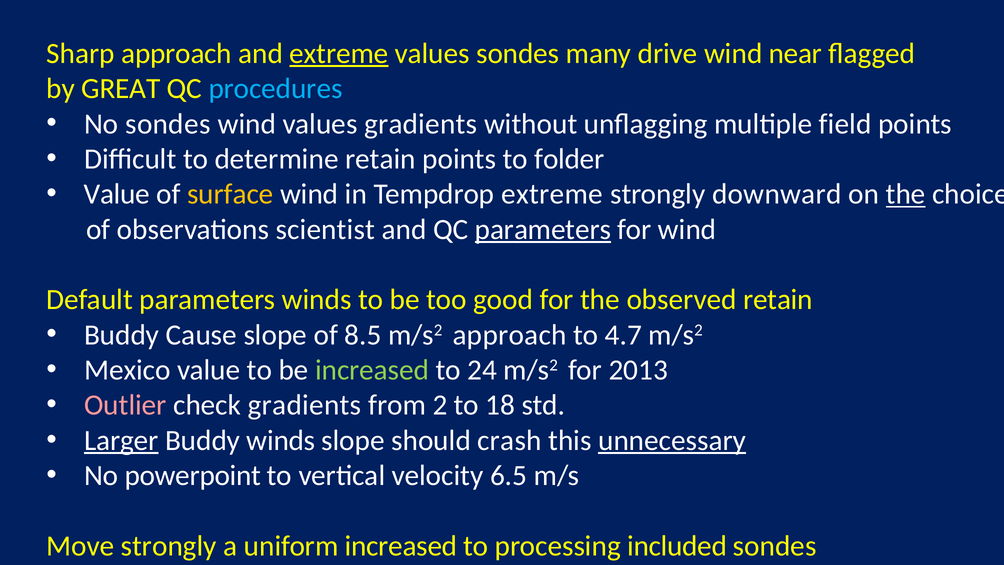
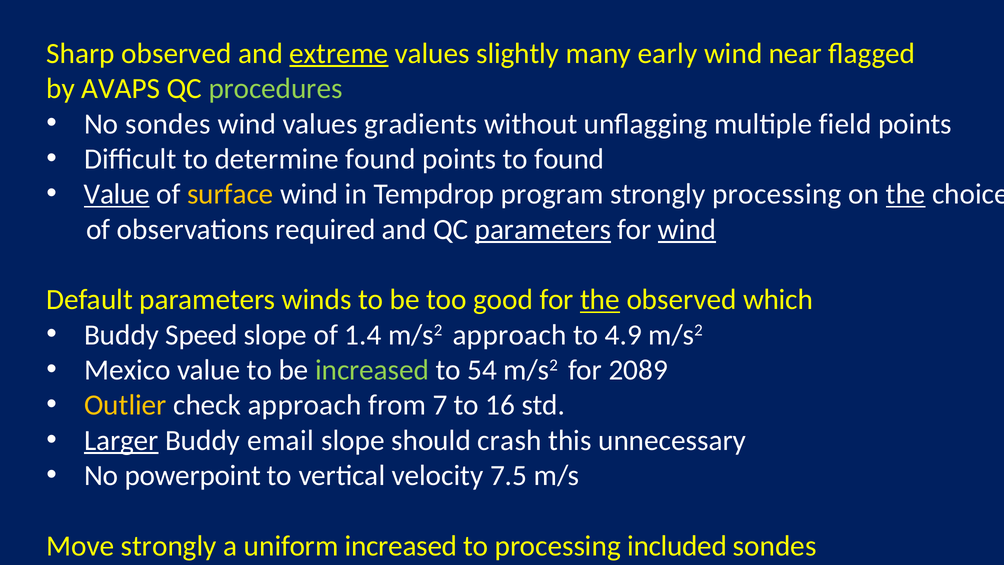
Sharp approach: approach -> observed (176, 53)
values sondes: sondes -> slightly (518, 53)
drive: drive -> early (667, 53)
GREAT: GREAT -> AVAPS (121, 89)
procedures colour: light blue -> light green (275, 89)
determine retain: retain -> found (380, 159)
to folder: folder -> found (569, 159)
Value underline: none -> present (117, 194)
Tempdrop extreme: extreme -> program (552, 194)
strongly downward: downward -> processing (777, 194)
scientist: scientist -> required (326, 229)
wind underline: none -> present (687, 229)
the underline: none -> present (600, 300)
observed retain: retain -> which (778, 300)
Cause: Cause -> Speed (202, 335)
8.5: 8.5 -> 1.4 (363, 335)
4.7: 4.7 -> 4.9 (623, 335)
24: 24 -> 54 (482, 370)
2013: 2013 -> 2089 (638, 370)
Outlier colour: pink -> yellow (125, 405)
check gradients: gradients -> approach (305, 405)
2: 2 -> 7 (440, 405)
18: 18 -> 16 (500, 405)
Buddy winds: winds -> email (281, 440)
unnecessary underline: present -> none (672, 440)
6.5: 6.5 -> 7.5 (509, 475)
